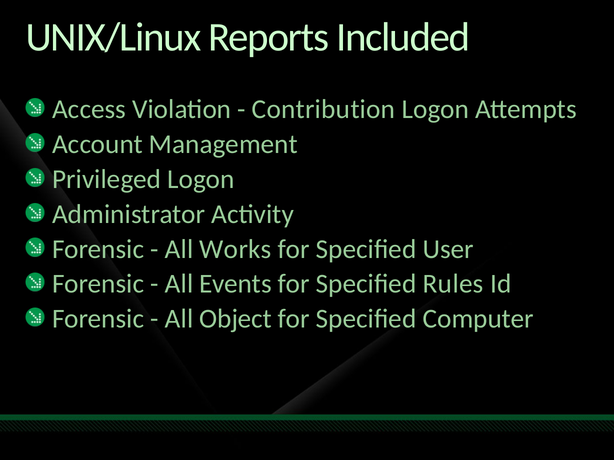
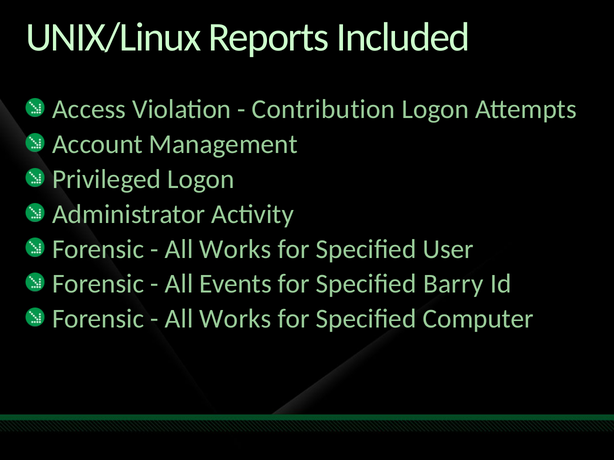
Rules: Rules -> Barry (453, 284)
Object: Object -> Works (235, 319)
